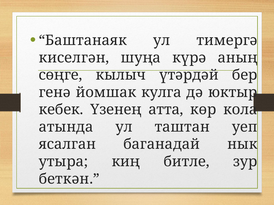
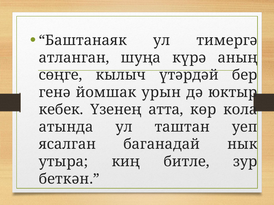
киселгән: киселгән -> атланган (74, 58)
кулга: кулга -> урын (161, 93)
